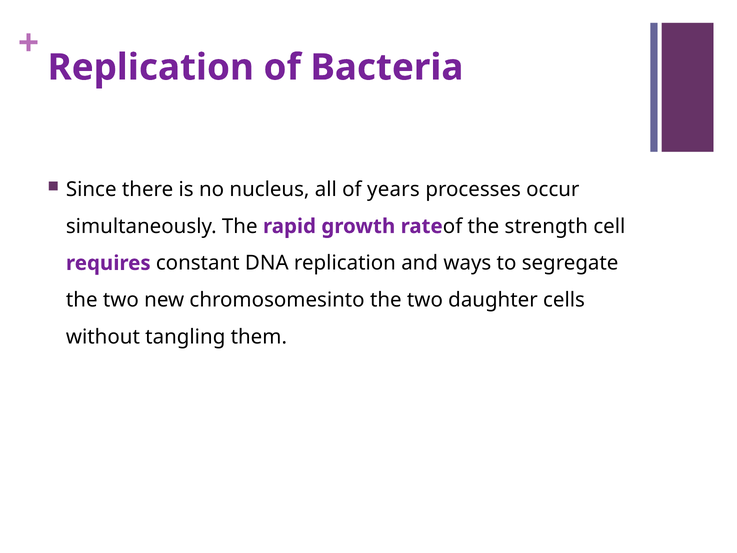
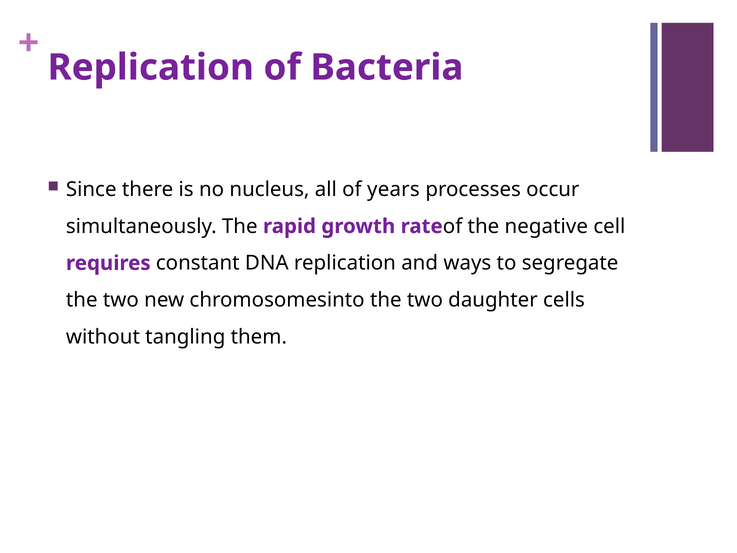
strength: strength -> negative (546, 226)
